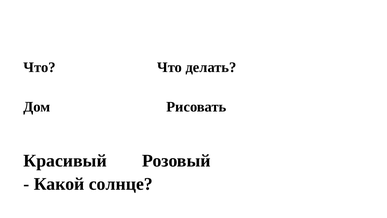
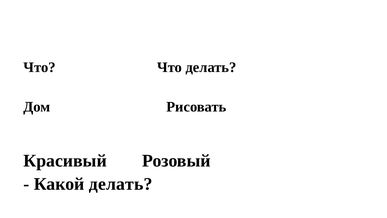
Какой солнце: солнце -> делать (121, 184)
